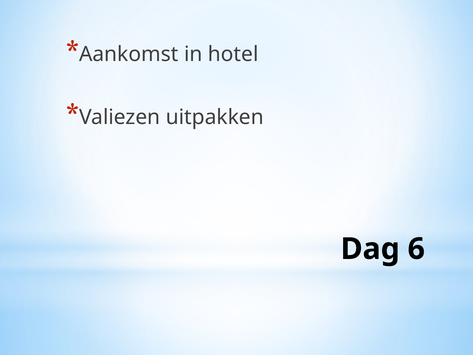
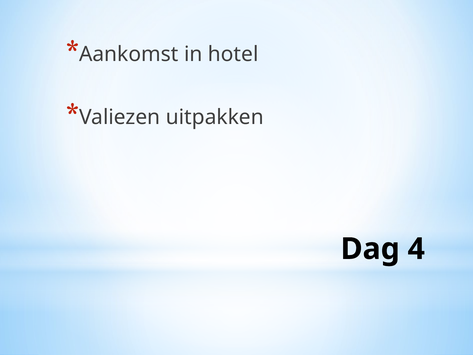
6: 6 -> 4 (416, 249)
